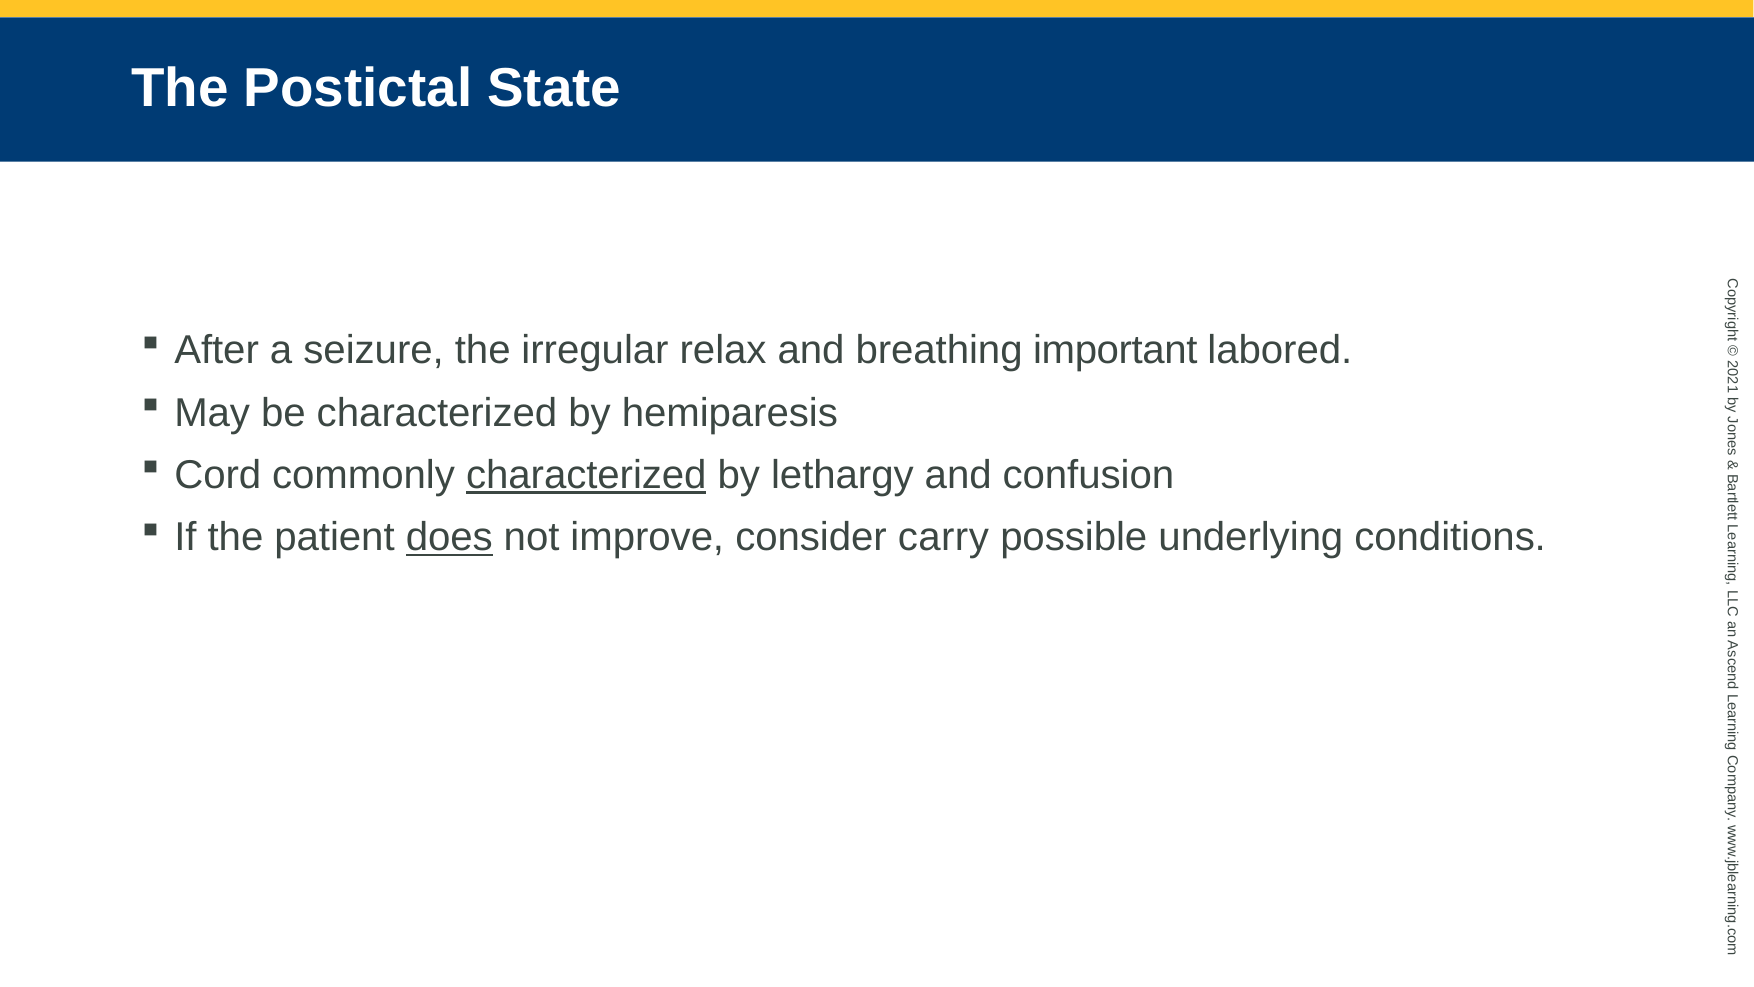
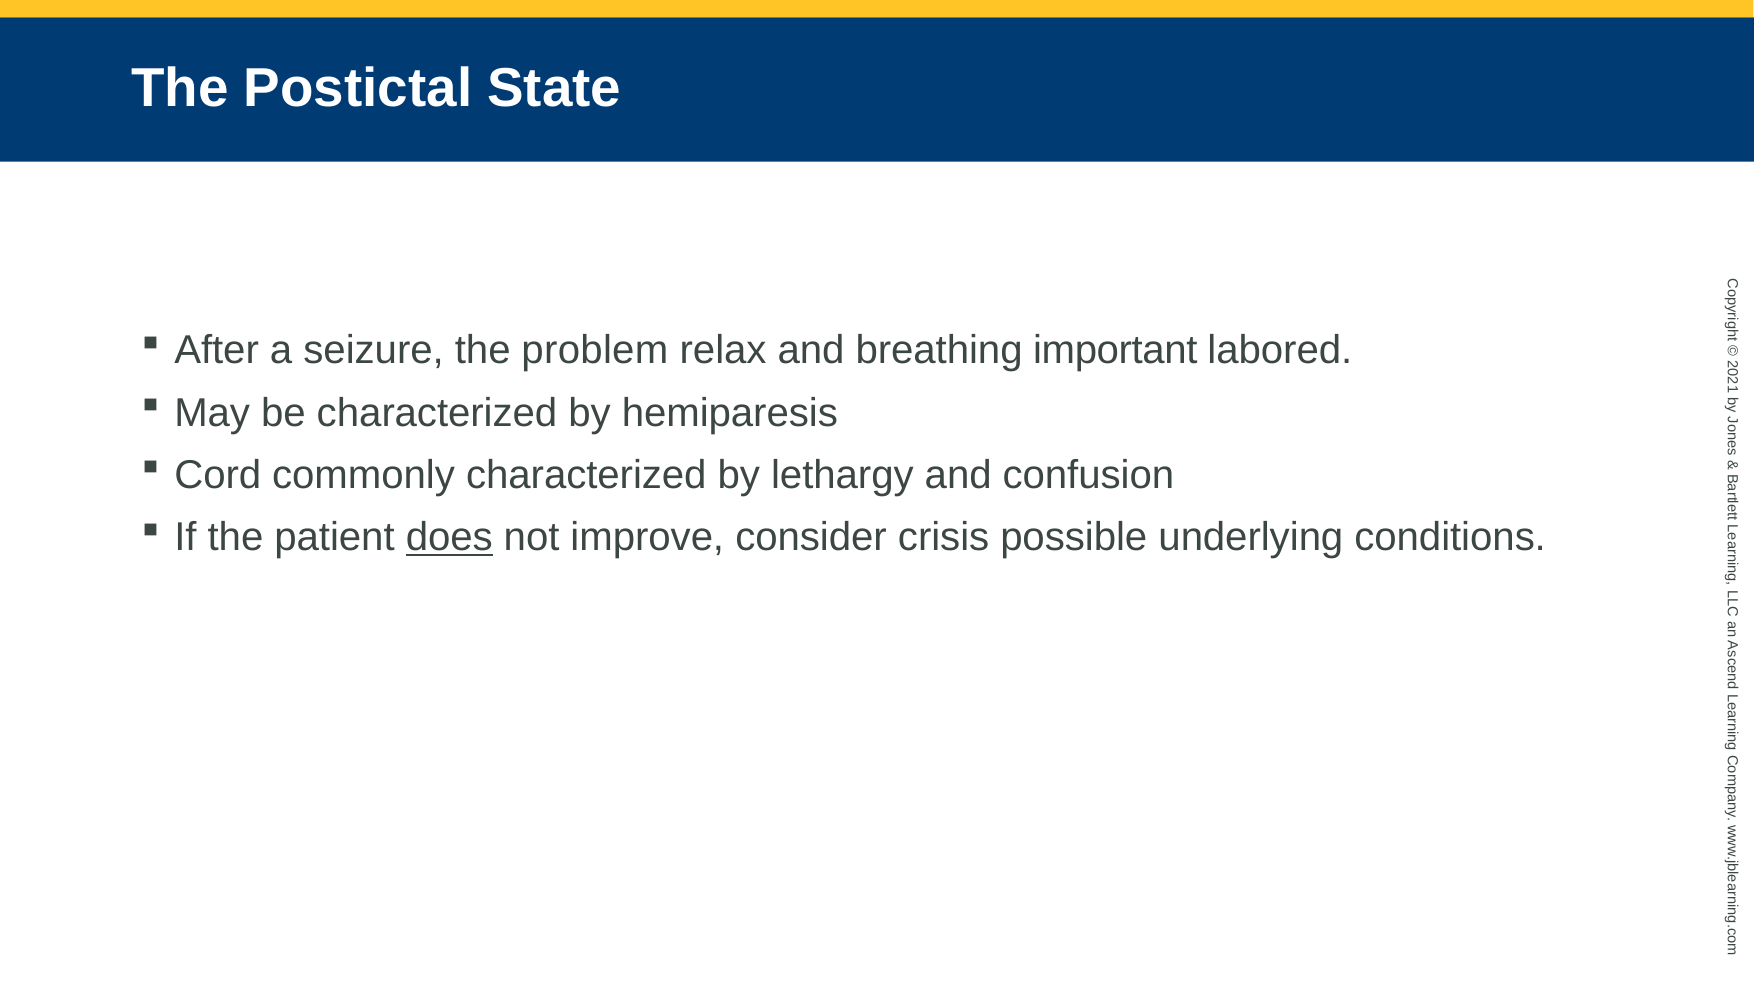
irregular: irregular -> problem (595, 351)
characterized underline: present -> none (586, 475)
carry: carry -> crisis (944, 537)
